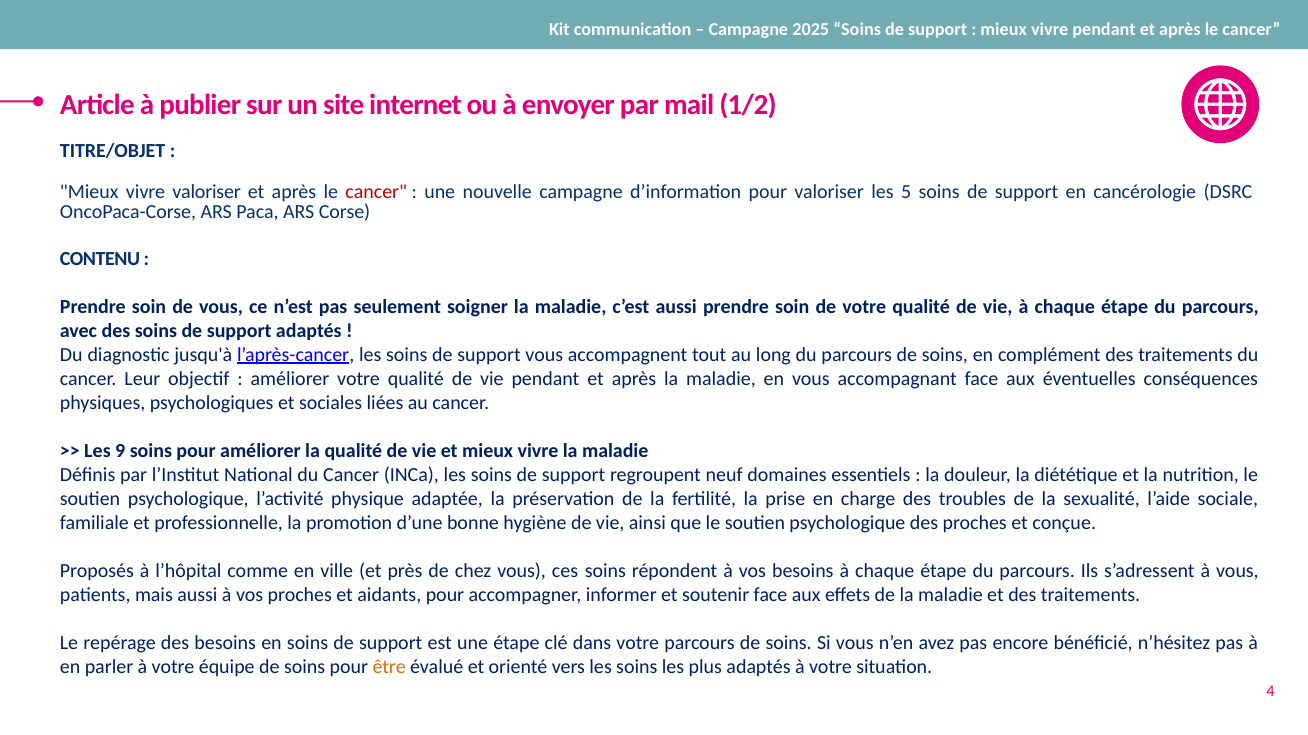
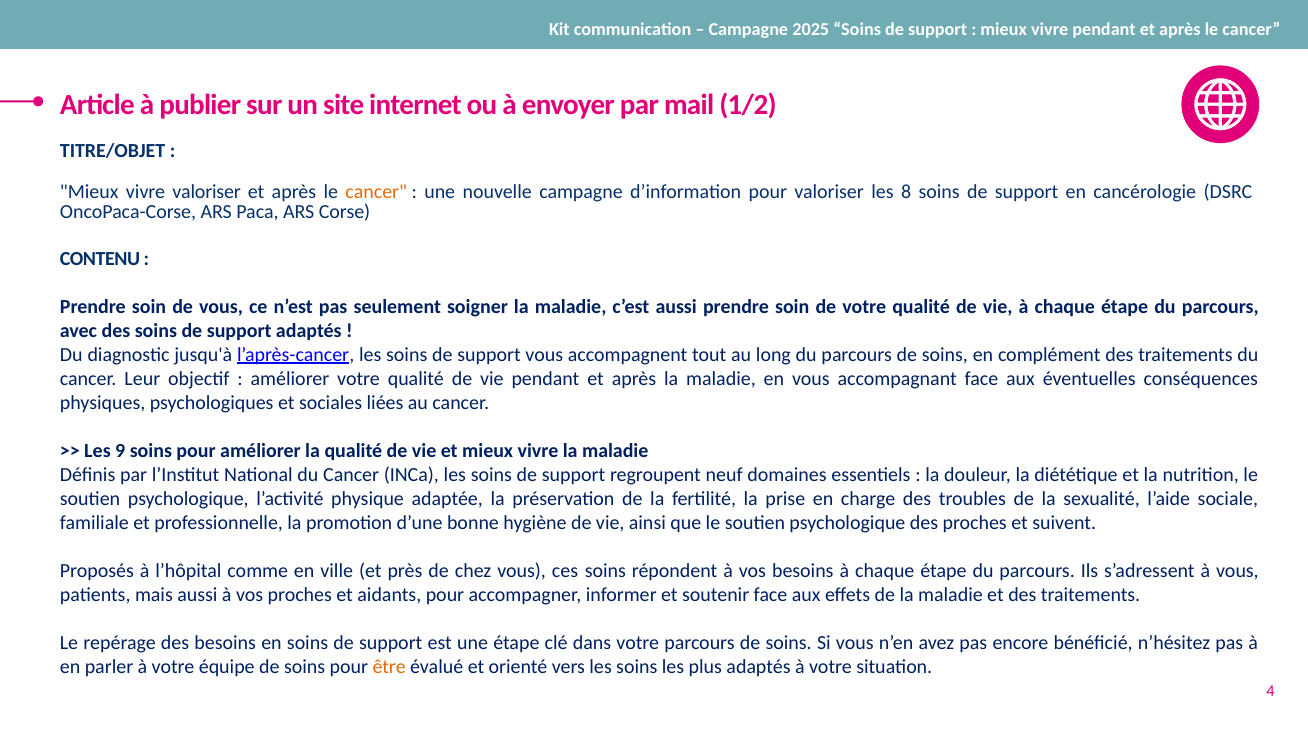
cancer colour: red -> orange (376, 192)
5: 5 -> 8 (906, 192)
conçue: conçue -> suivent (1064, 523)
